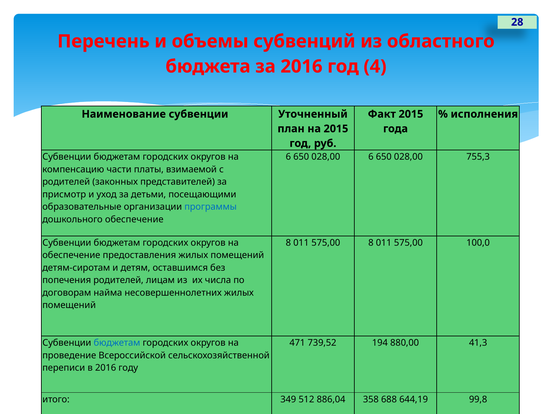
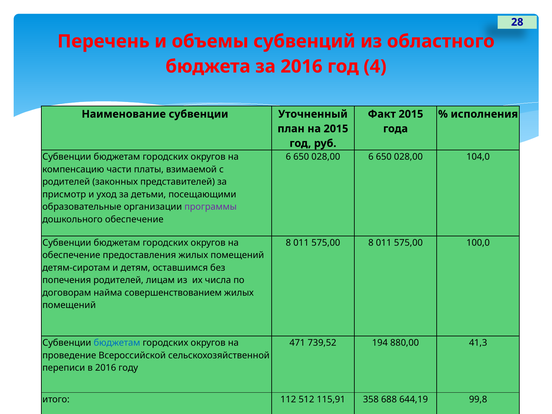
755,3: 755,3 -> 104,0 (478, 157)
программы colour: blue -> purple (211, 207)
несовершеннолетних: несовершеннолетних -> совершенствованием (173, 293)
349: 349 -> 112 (288, 399)
886,04: 886,04 -> 115,91 (331, 399)
